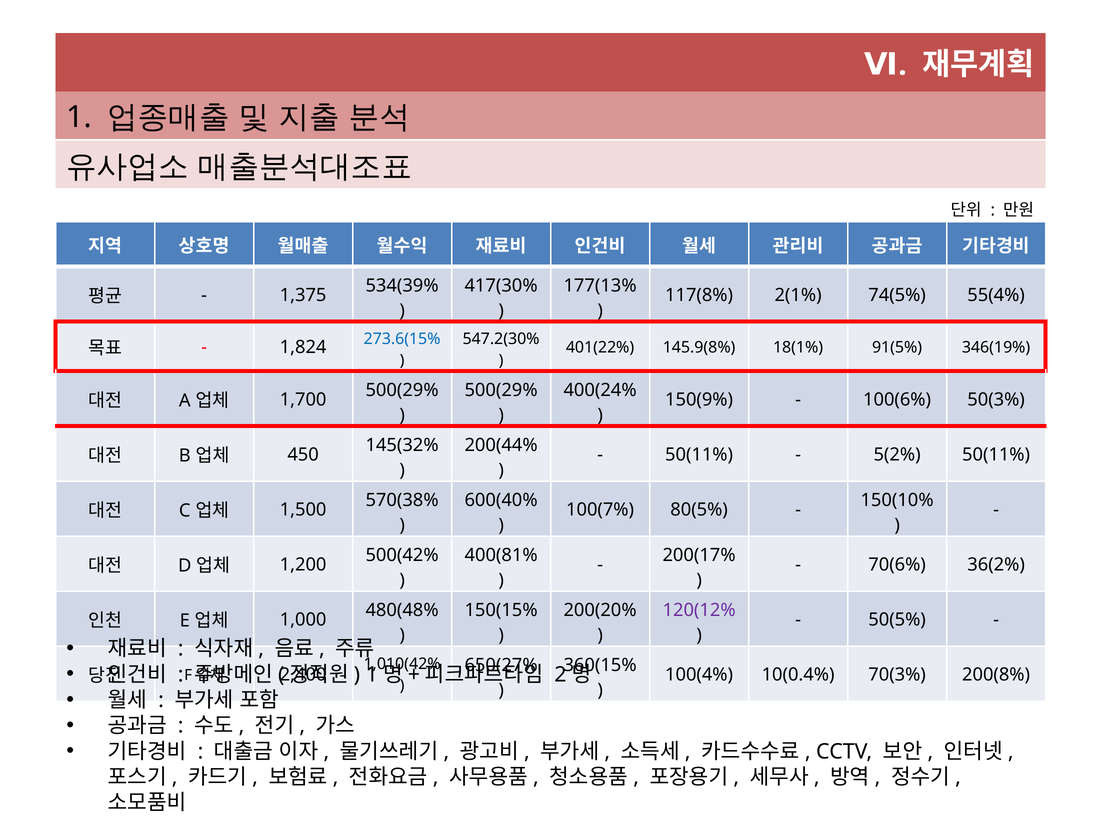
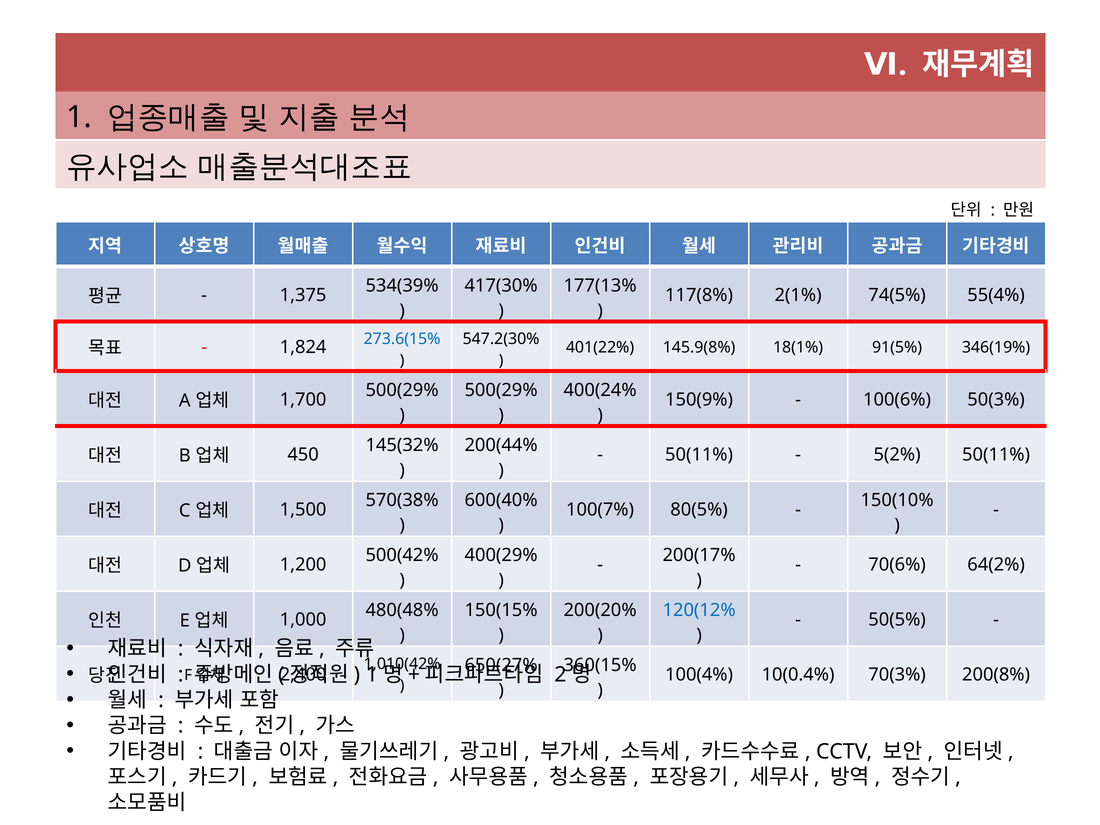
400(81%: 400(81% -> 400(29% (501, 555)
36(2%: 36(2% -> 64(2% (996, 565)
120(12% colour: purple -> blue (699, 610)
